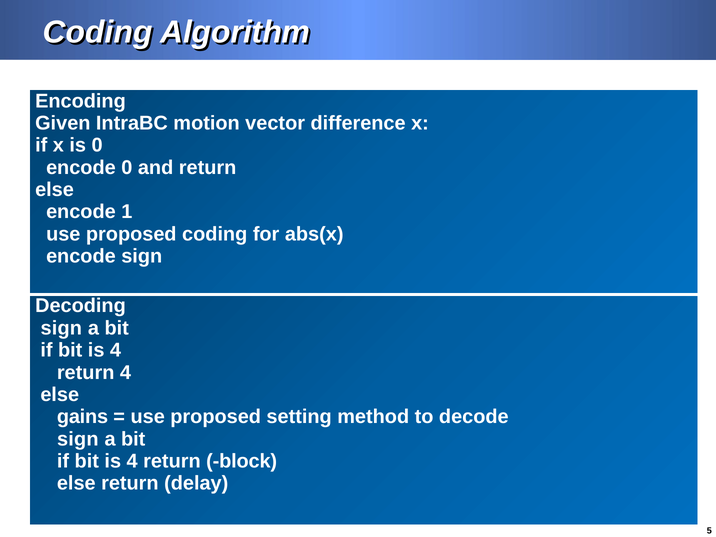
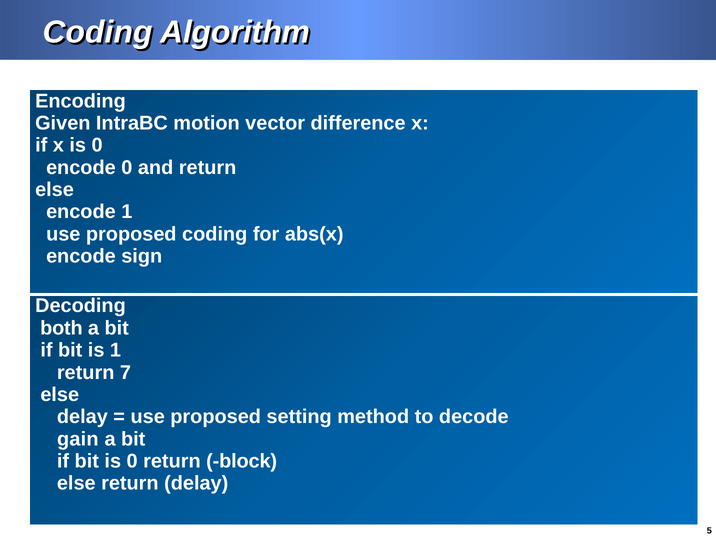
sign: sign -> both (61, 328)
4: 4 -> 1 (116, 350)
return 4: 4 -> 7 (125, 372)
gains: gains -> delay (82, 417)
sign: sign -> gain (78, 439)
4: 4 -> 0 (132, 461)
